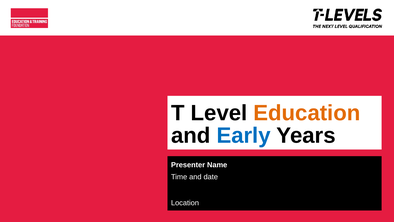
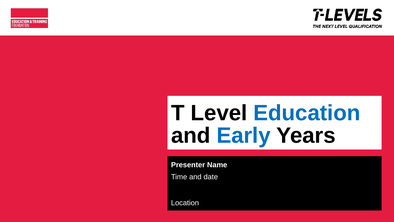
Education colour: orange -> blue (307, 113)
